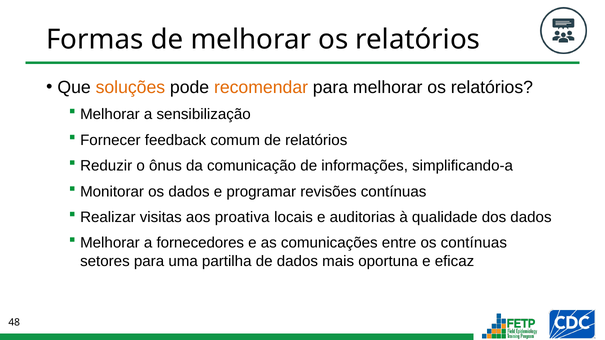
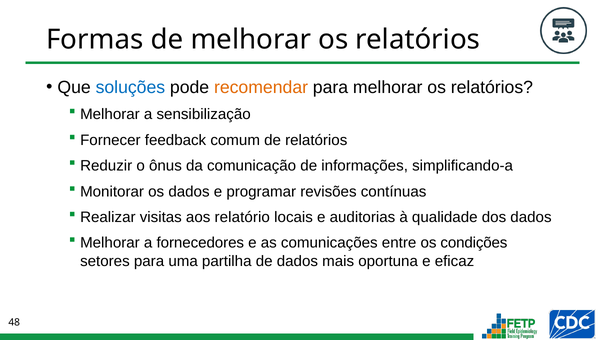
soluções colour: orange -> blue (130, 87)
proativa: proativa -> relatório (242, 217)
os contínuas: contínuas -> condições (474, 243)
